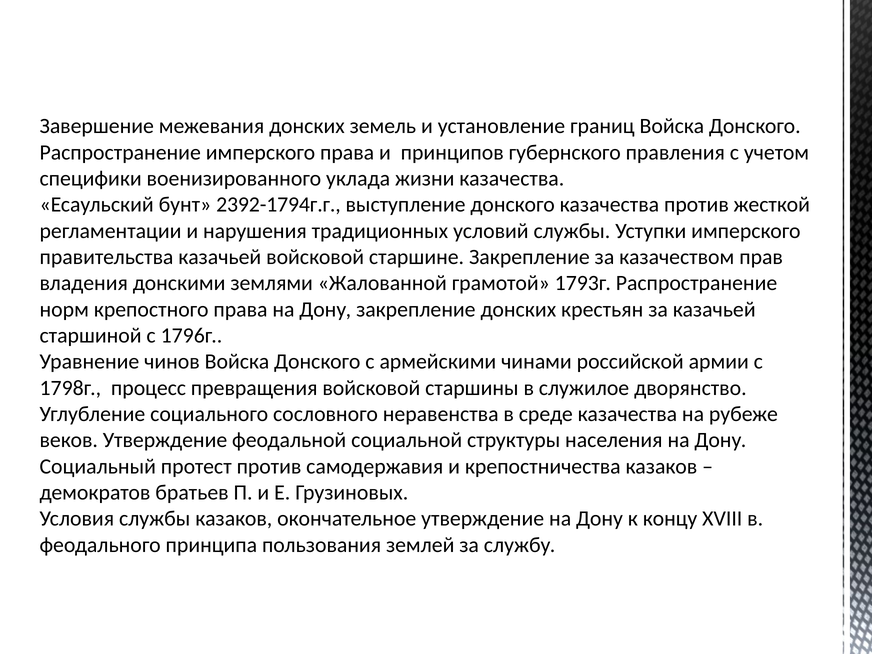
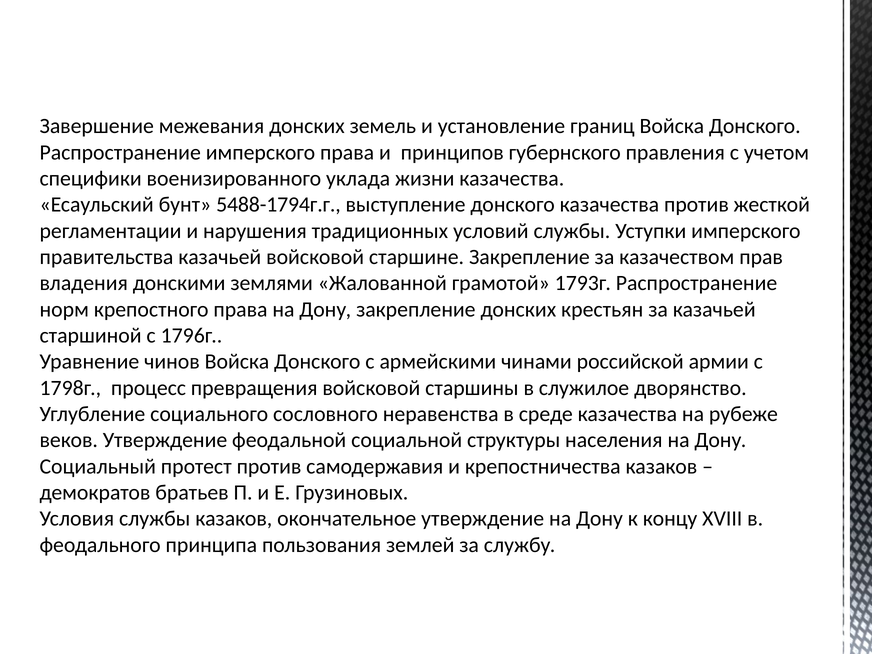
2392-1794г.г: 2392-1794г.г -> 5488-1794г.г (278, 205)
